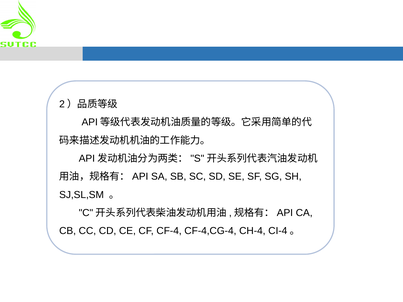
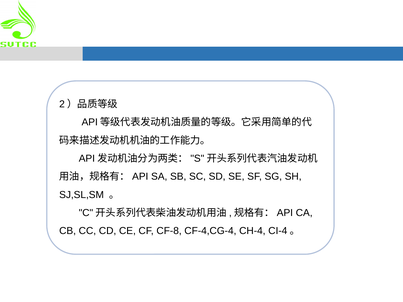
CF-4: CF-4 -> CF-8 (169, 231)
